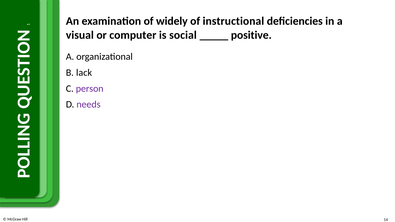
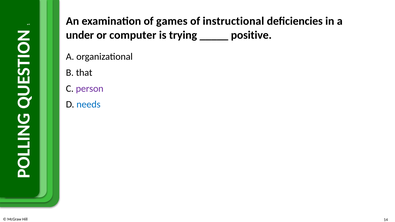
widely: widely -> games (172, 21)
visual: visual -> under (80, 35)
social: social -> trying (183, 35)
lack: lack -> that (84, 73)
needs colour: purple -> blue (88, 105)
